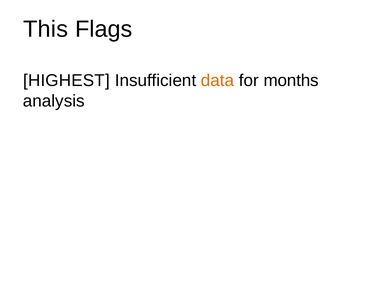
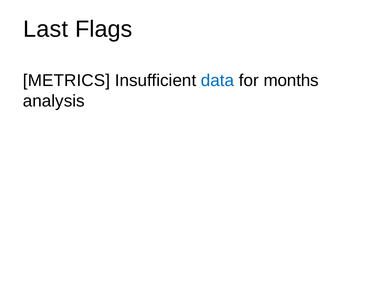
This: This -> Last (46, 29)
HIGHEST: HIGHEST -> METRICS (67, 81)
data colour: orange -> blue (218, 81)
